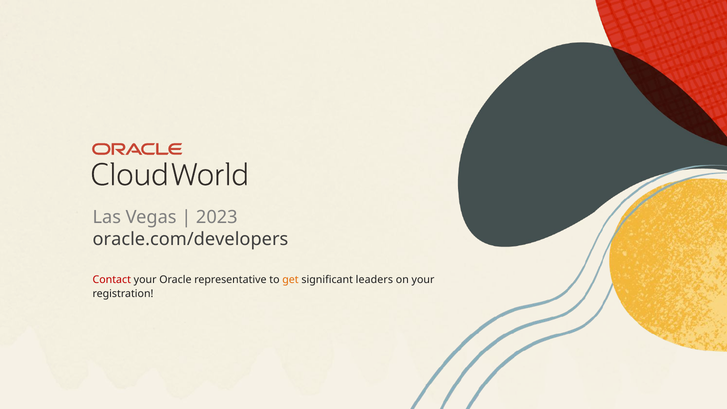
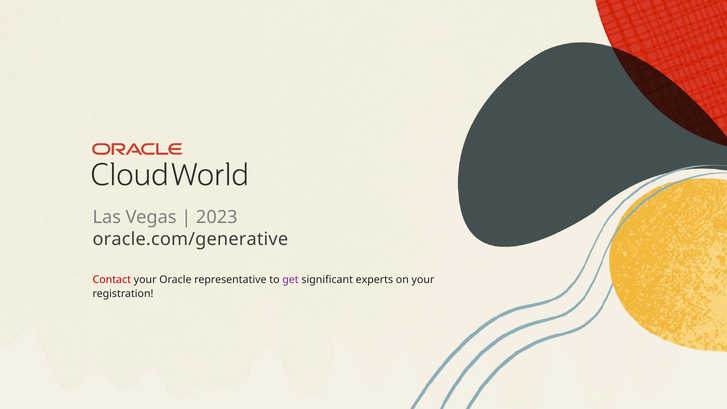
oracle.com/developers: oracle.com/developers -> oracle.com/generative (190, 239)
get colour: orange -> purple (291, 280)
leaders: leaders -> experts (374, 280)
